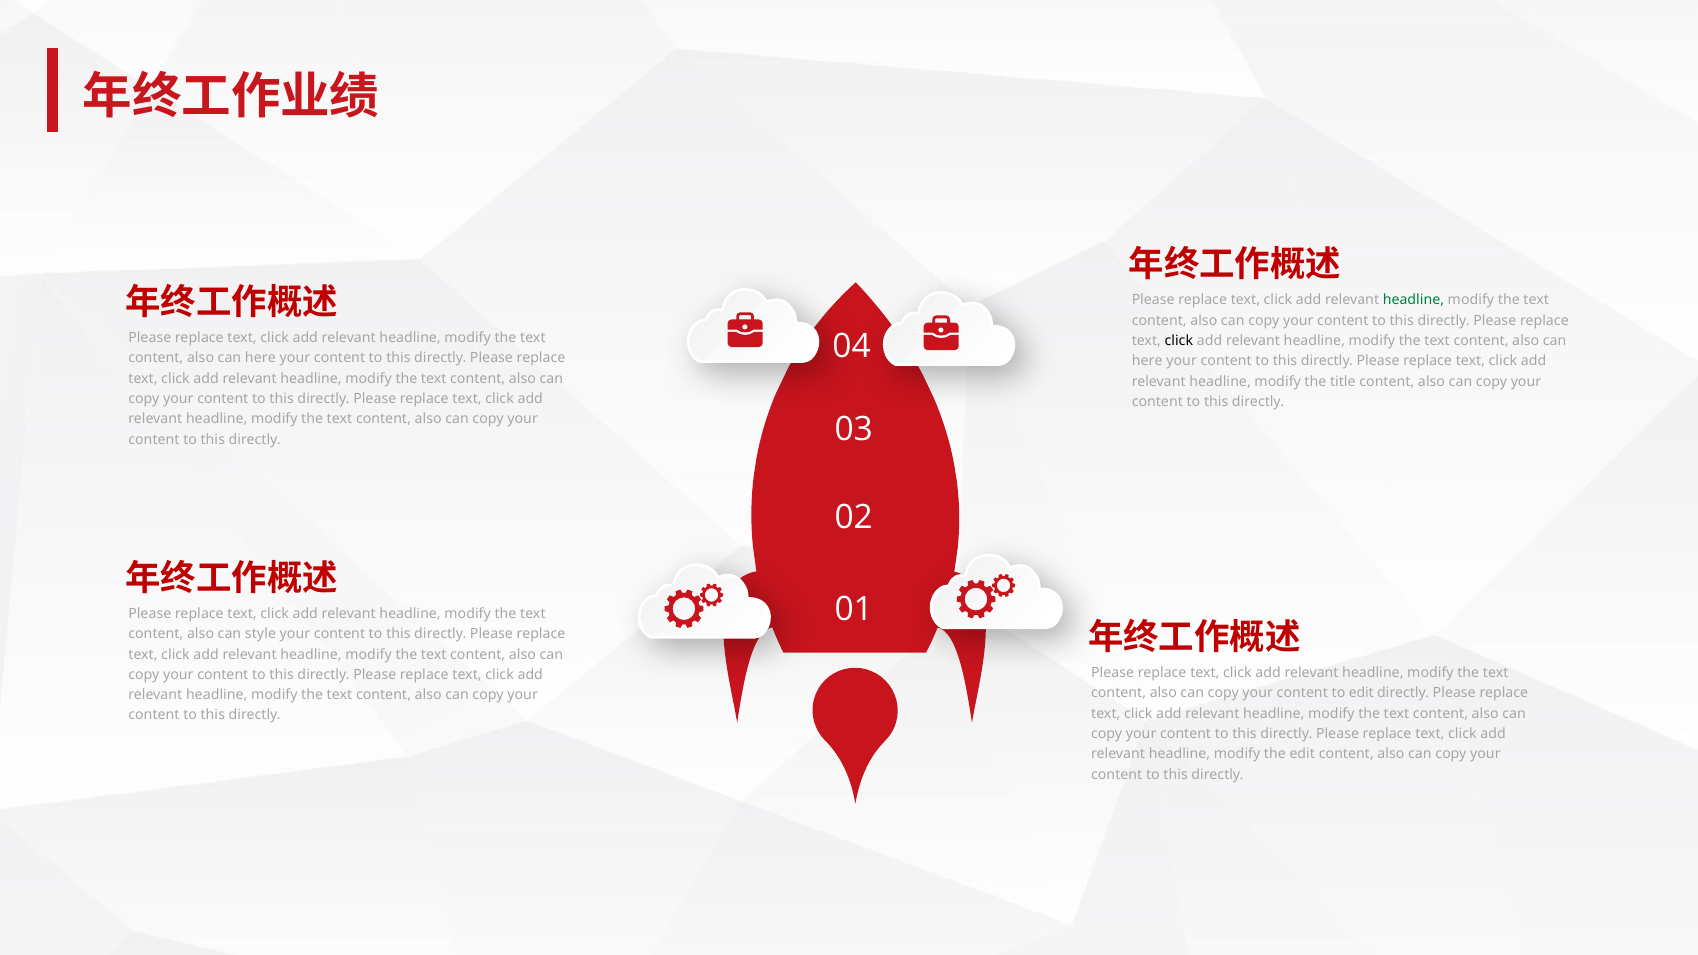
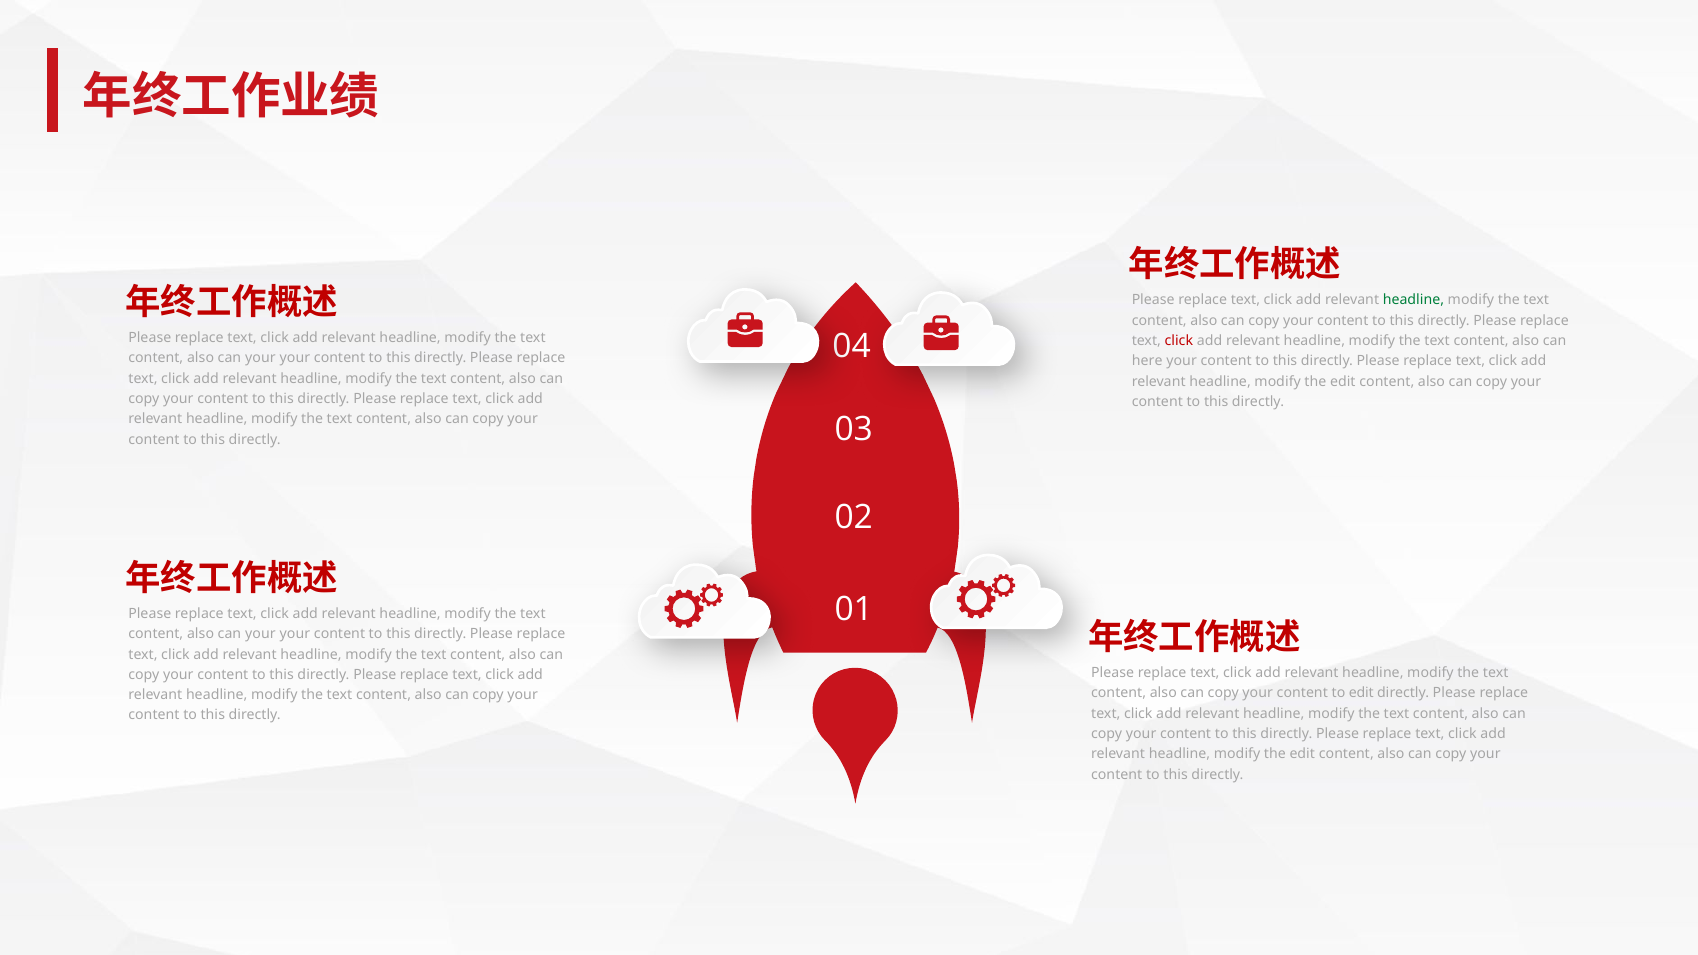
click colour: black -> red (1179, 341)
here: here -> your (260, 358)
title: title -> edit (1343, 381)
style: style -> your (260, 634)
